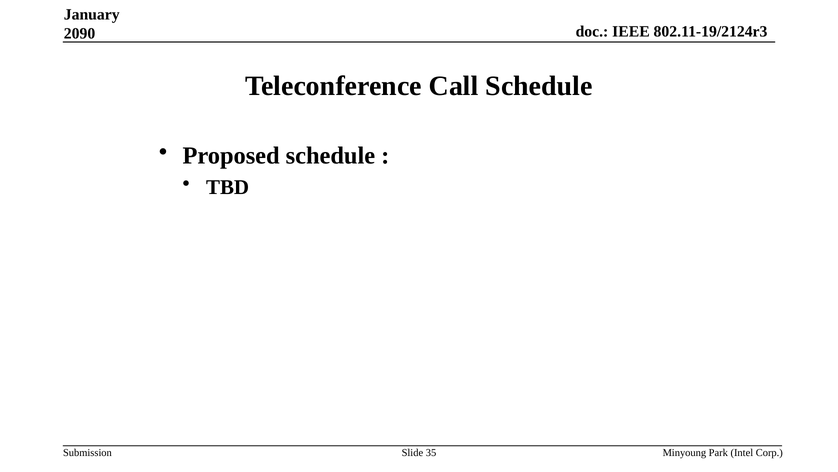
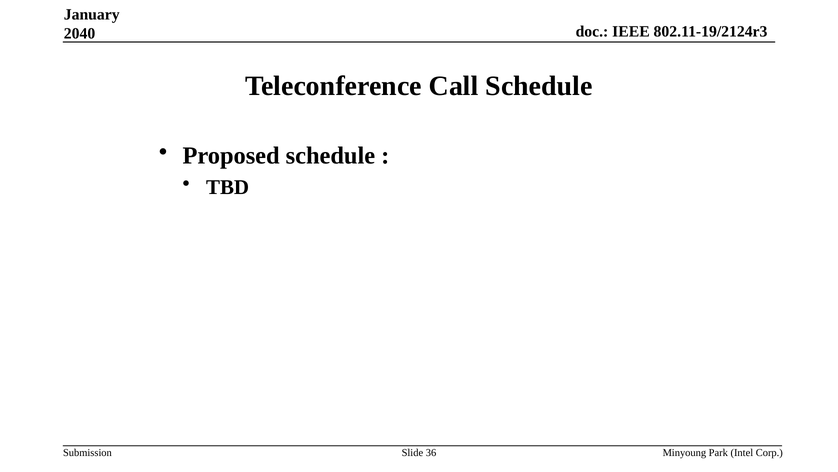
2090: 2090 -> 2040 (80, 34)
35: 35 -> 36 (431, 452)
